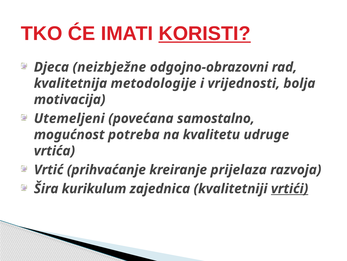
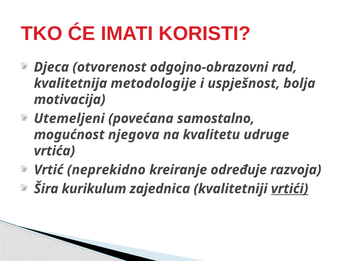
KORISTI underline: present -> none (205, 33)
neizbježne: neizbježne -> otvorenost (109, 67)
vrijednosti: vrijednosti -> uspješnost (244, 83)
potreba: potreba -> njegova (134, 134)
prihvaćanje: prihvaćanje -> neprekidno (106, 169)
prijelaza: prijelaza -> određuje (239, 169)
